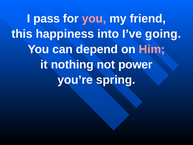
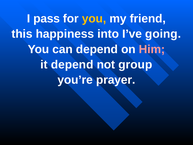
you colour: pink -> yellow (94, 19)
it nothing: nothing -> depend (72, 64)
power: power -> group (135, 64)
spring: spring -> prayer (116, 80)
